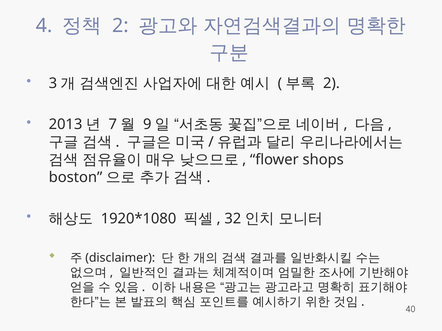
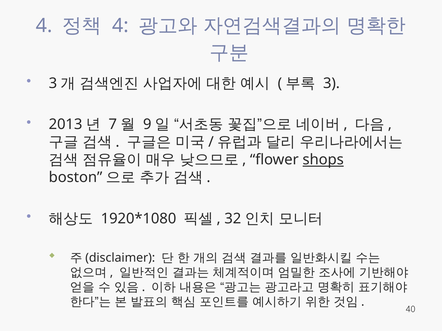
2: 2 -> 4 (120, 26)
2: 2 -> 3 (331, 83)
shops underline: none -> present (323, 160)
